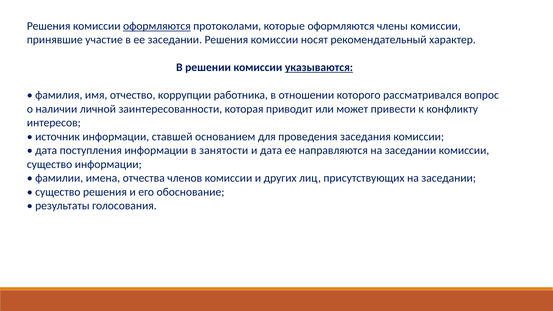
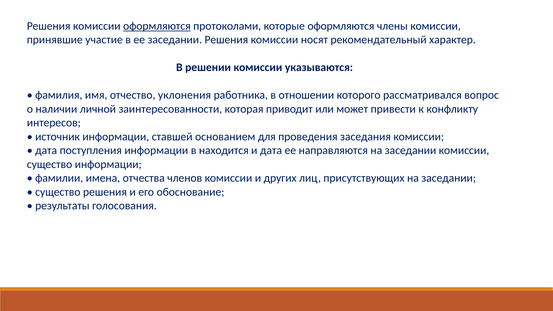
указываются underline: present -> none (319, 67)
коррупции: коррупции -> уклонения (184, 95)
занятости: занятости -> находится (224, 150)
